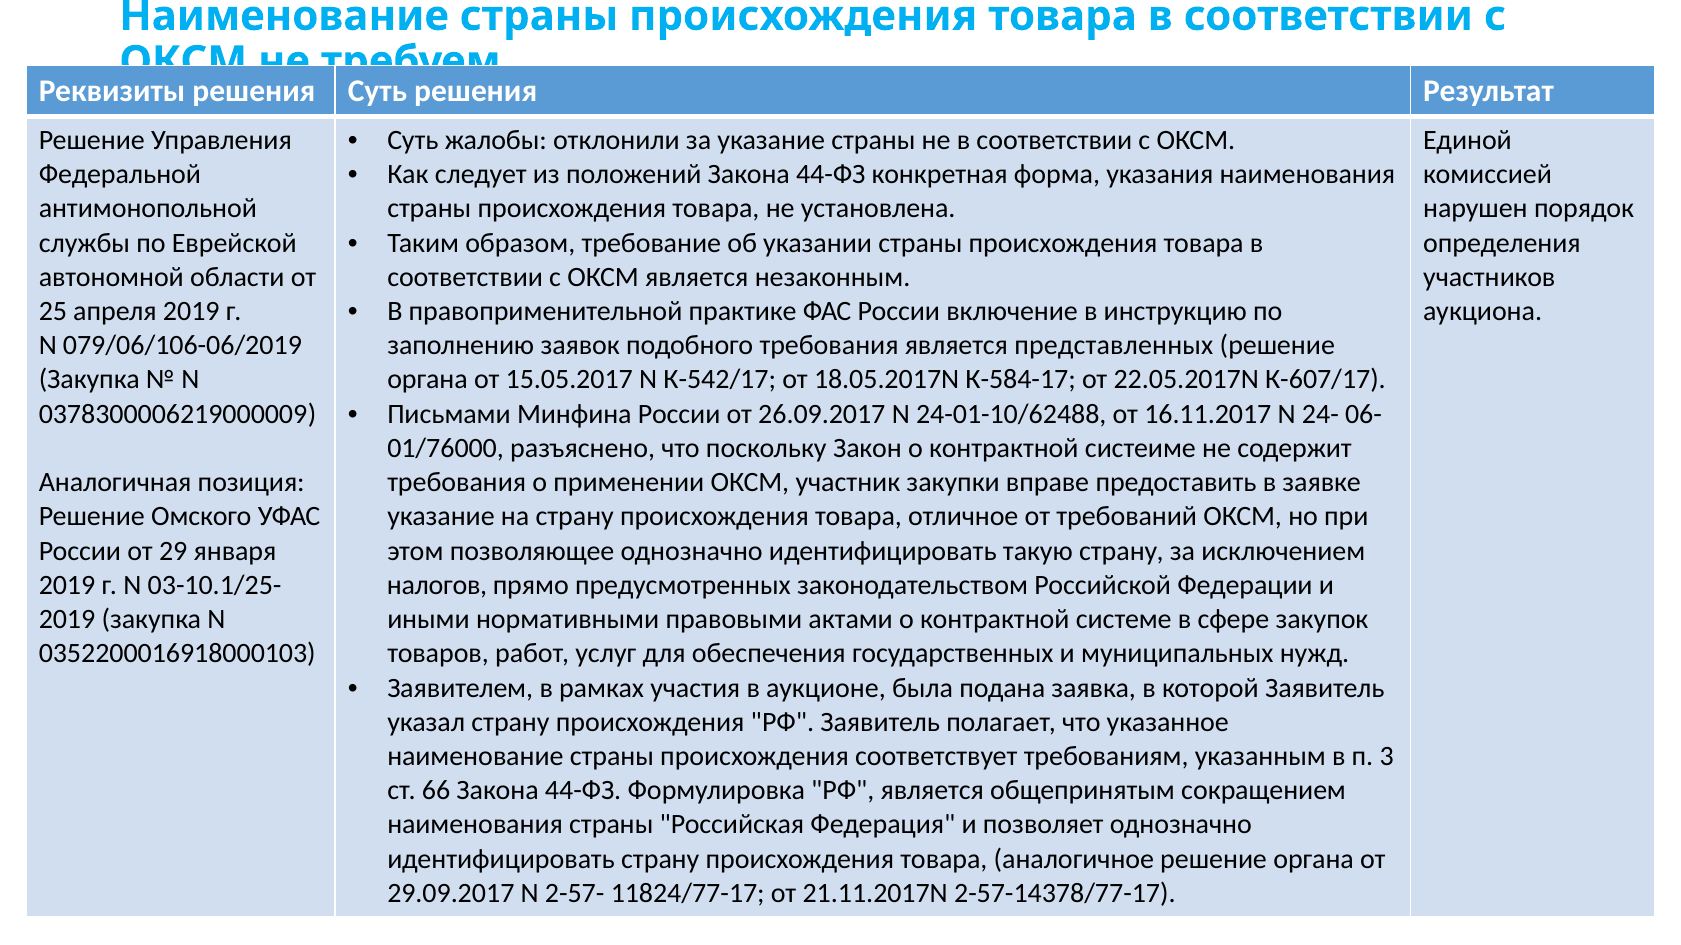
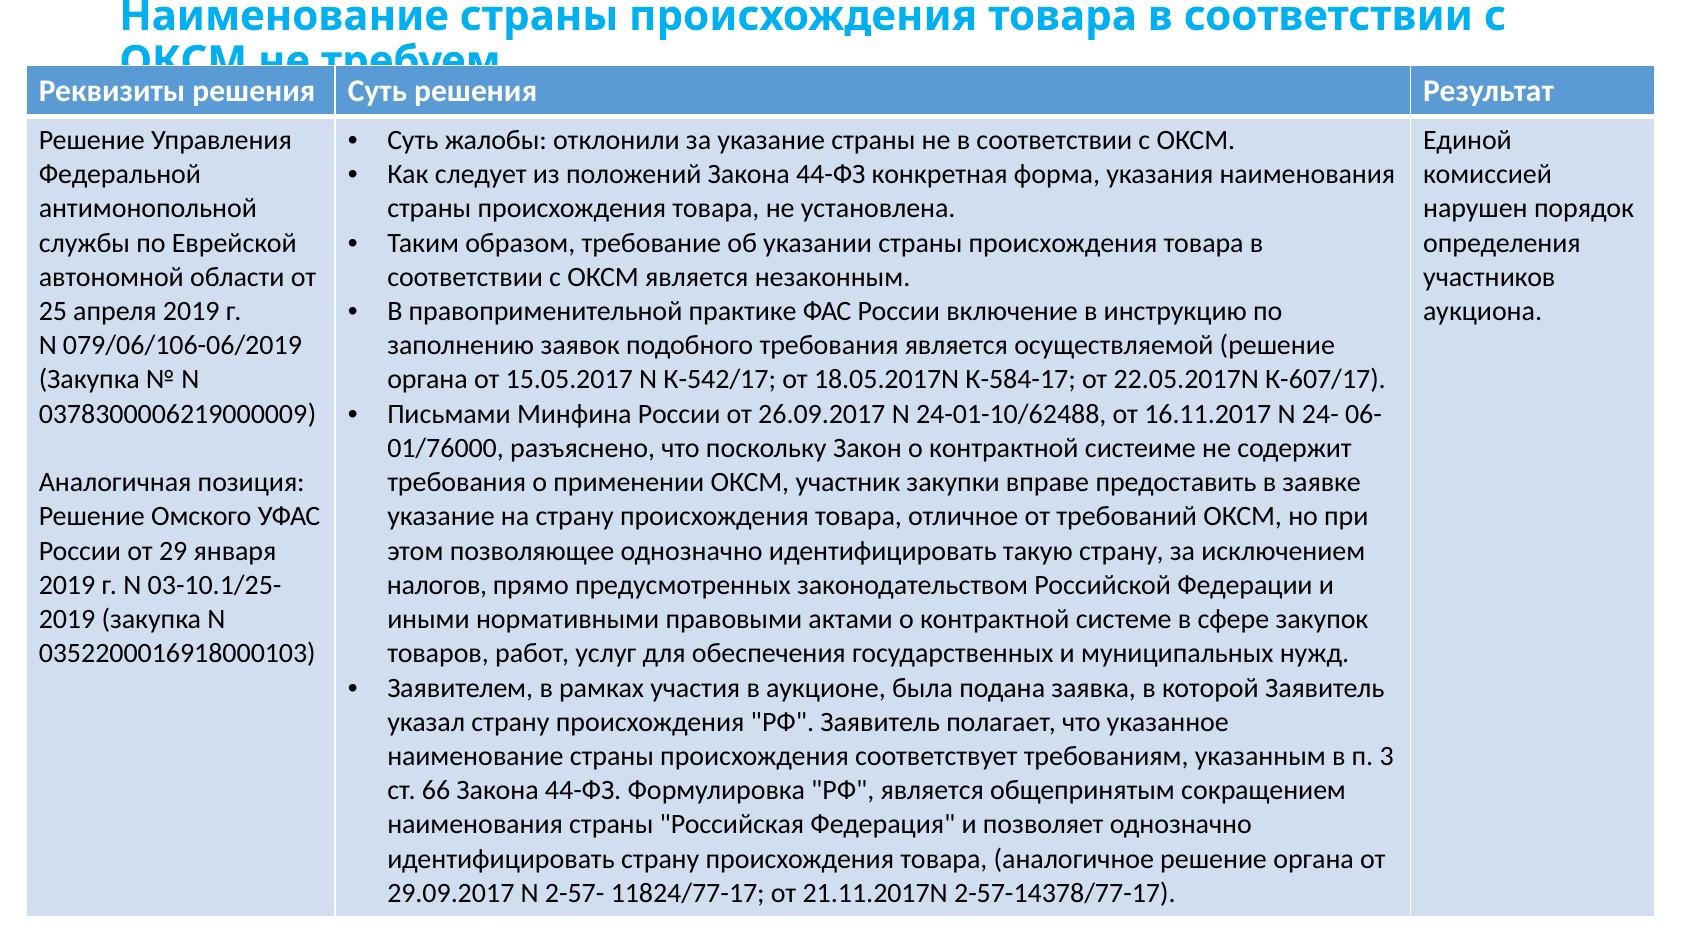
представленных: представленных -> осуществляемой (1114, 346)
